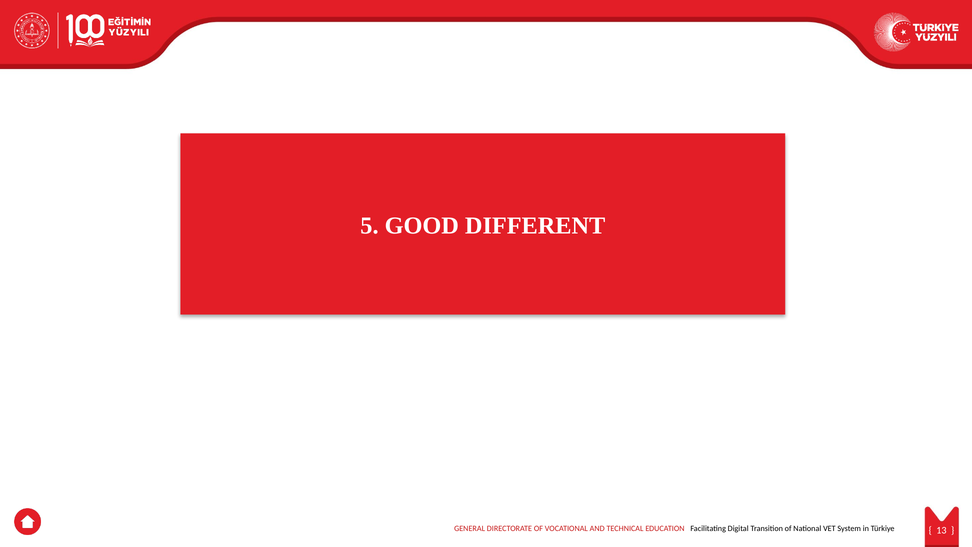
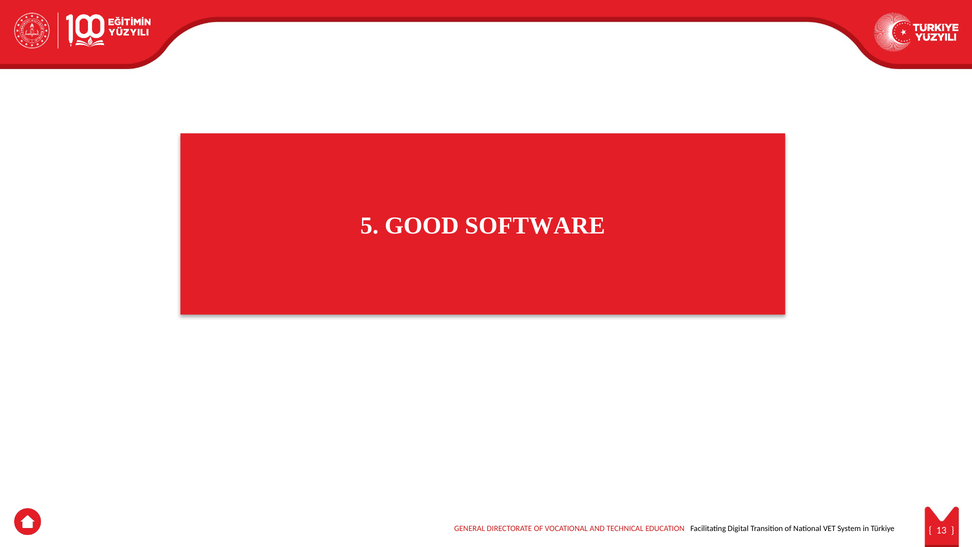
DIFFERENT: DIFFERENT -> SOFTWARE (535, 226)
